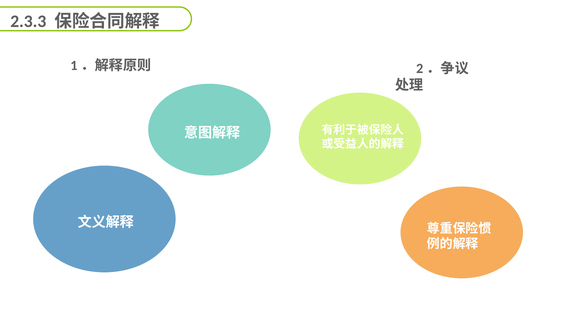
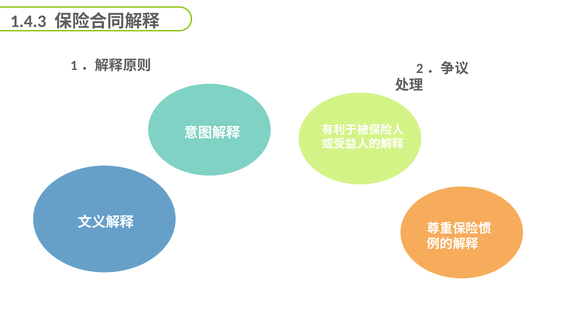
2.3.3: 2.3.3 -> 1.4.3 (28, 21)
